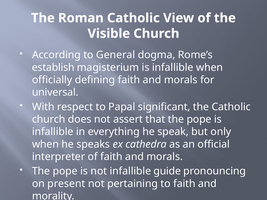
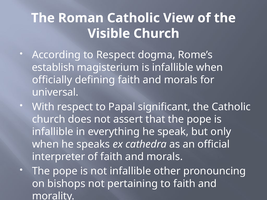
to General: General -> Respect (116, 55)
guide: guide -> other (167, 171)
present: present -> bishops (66, 184)
